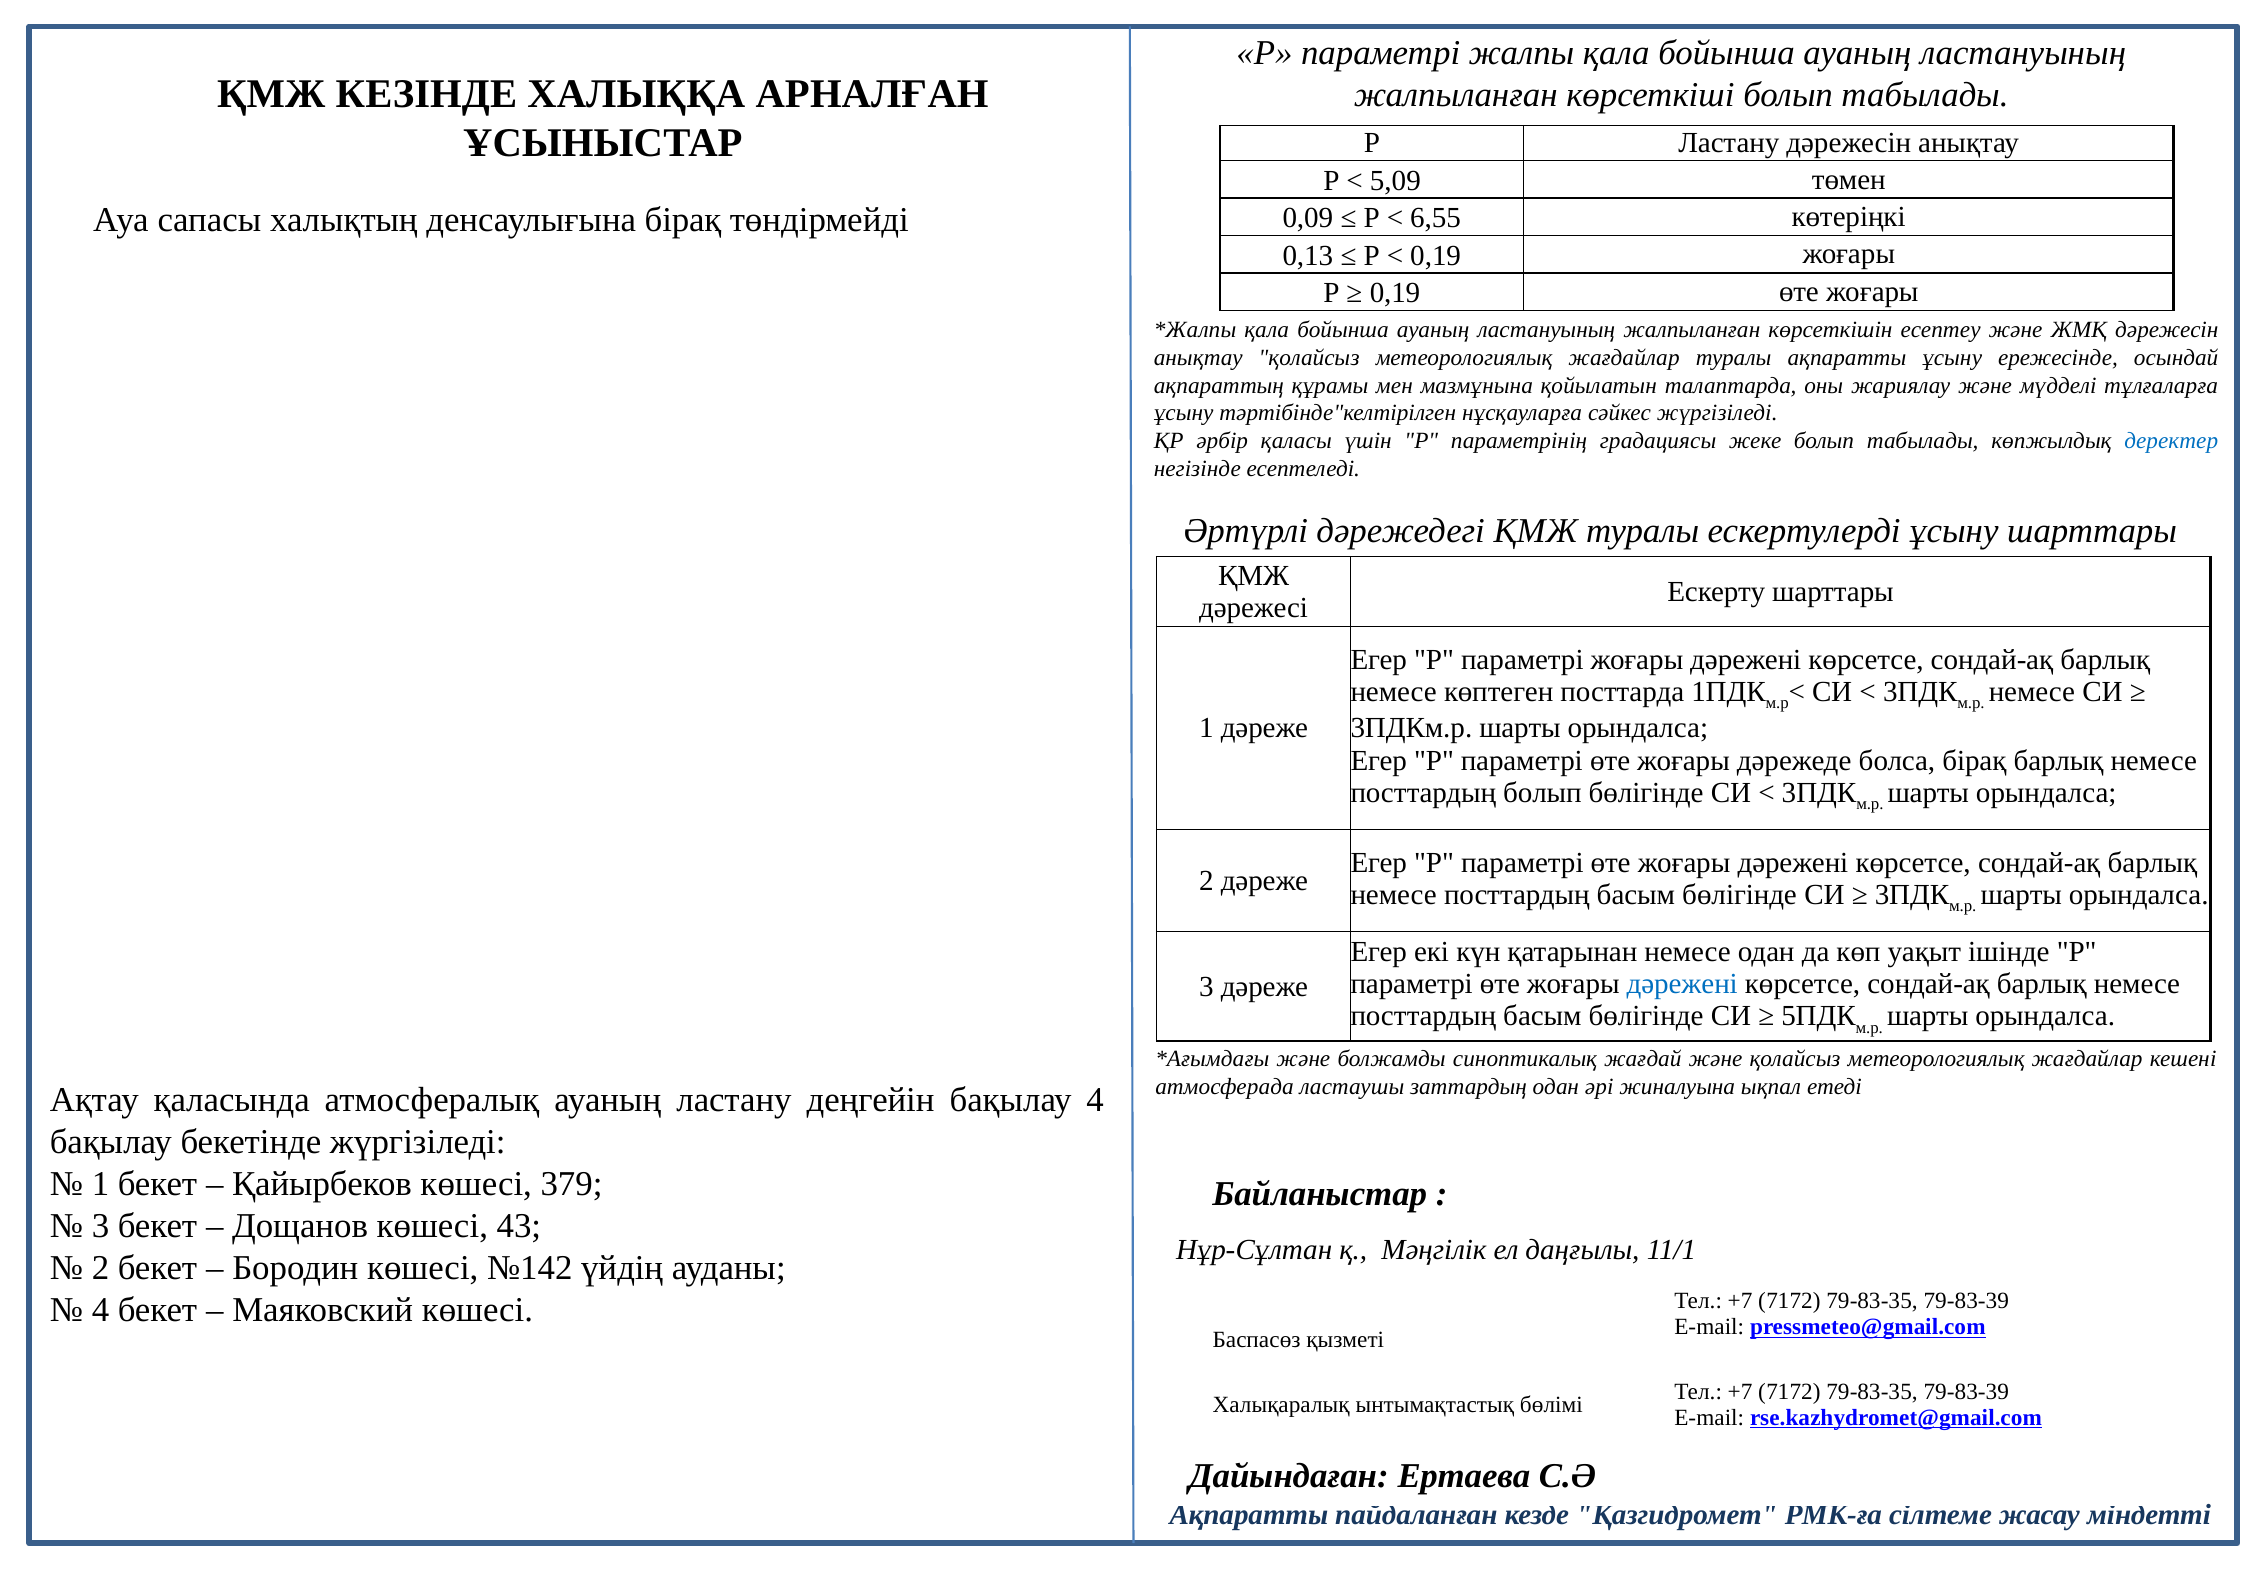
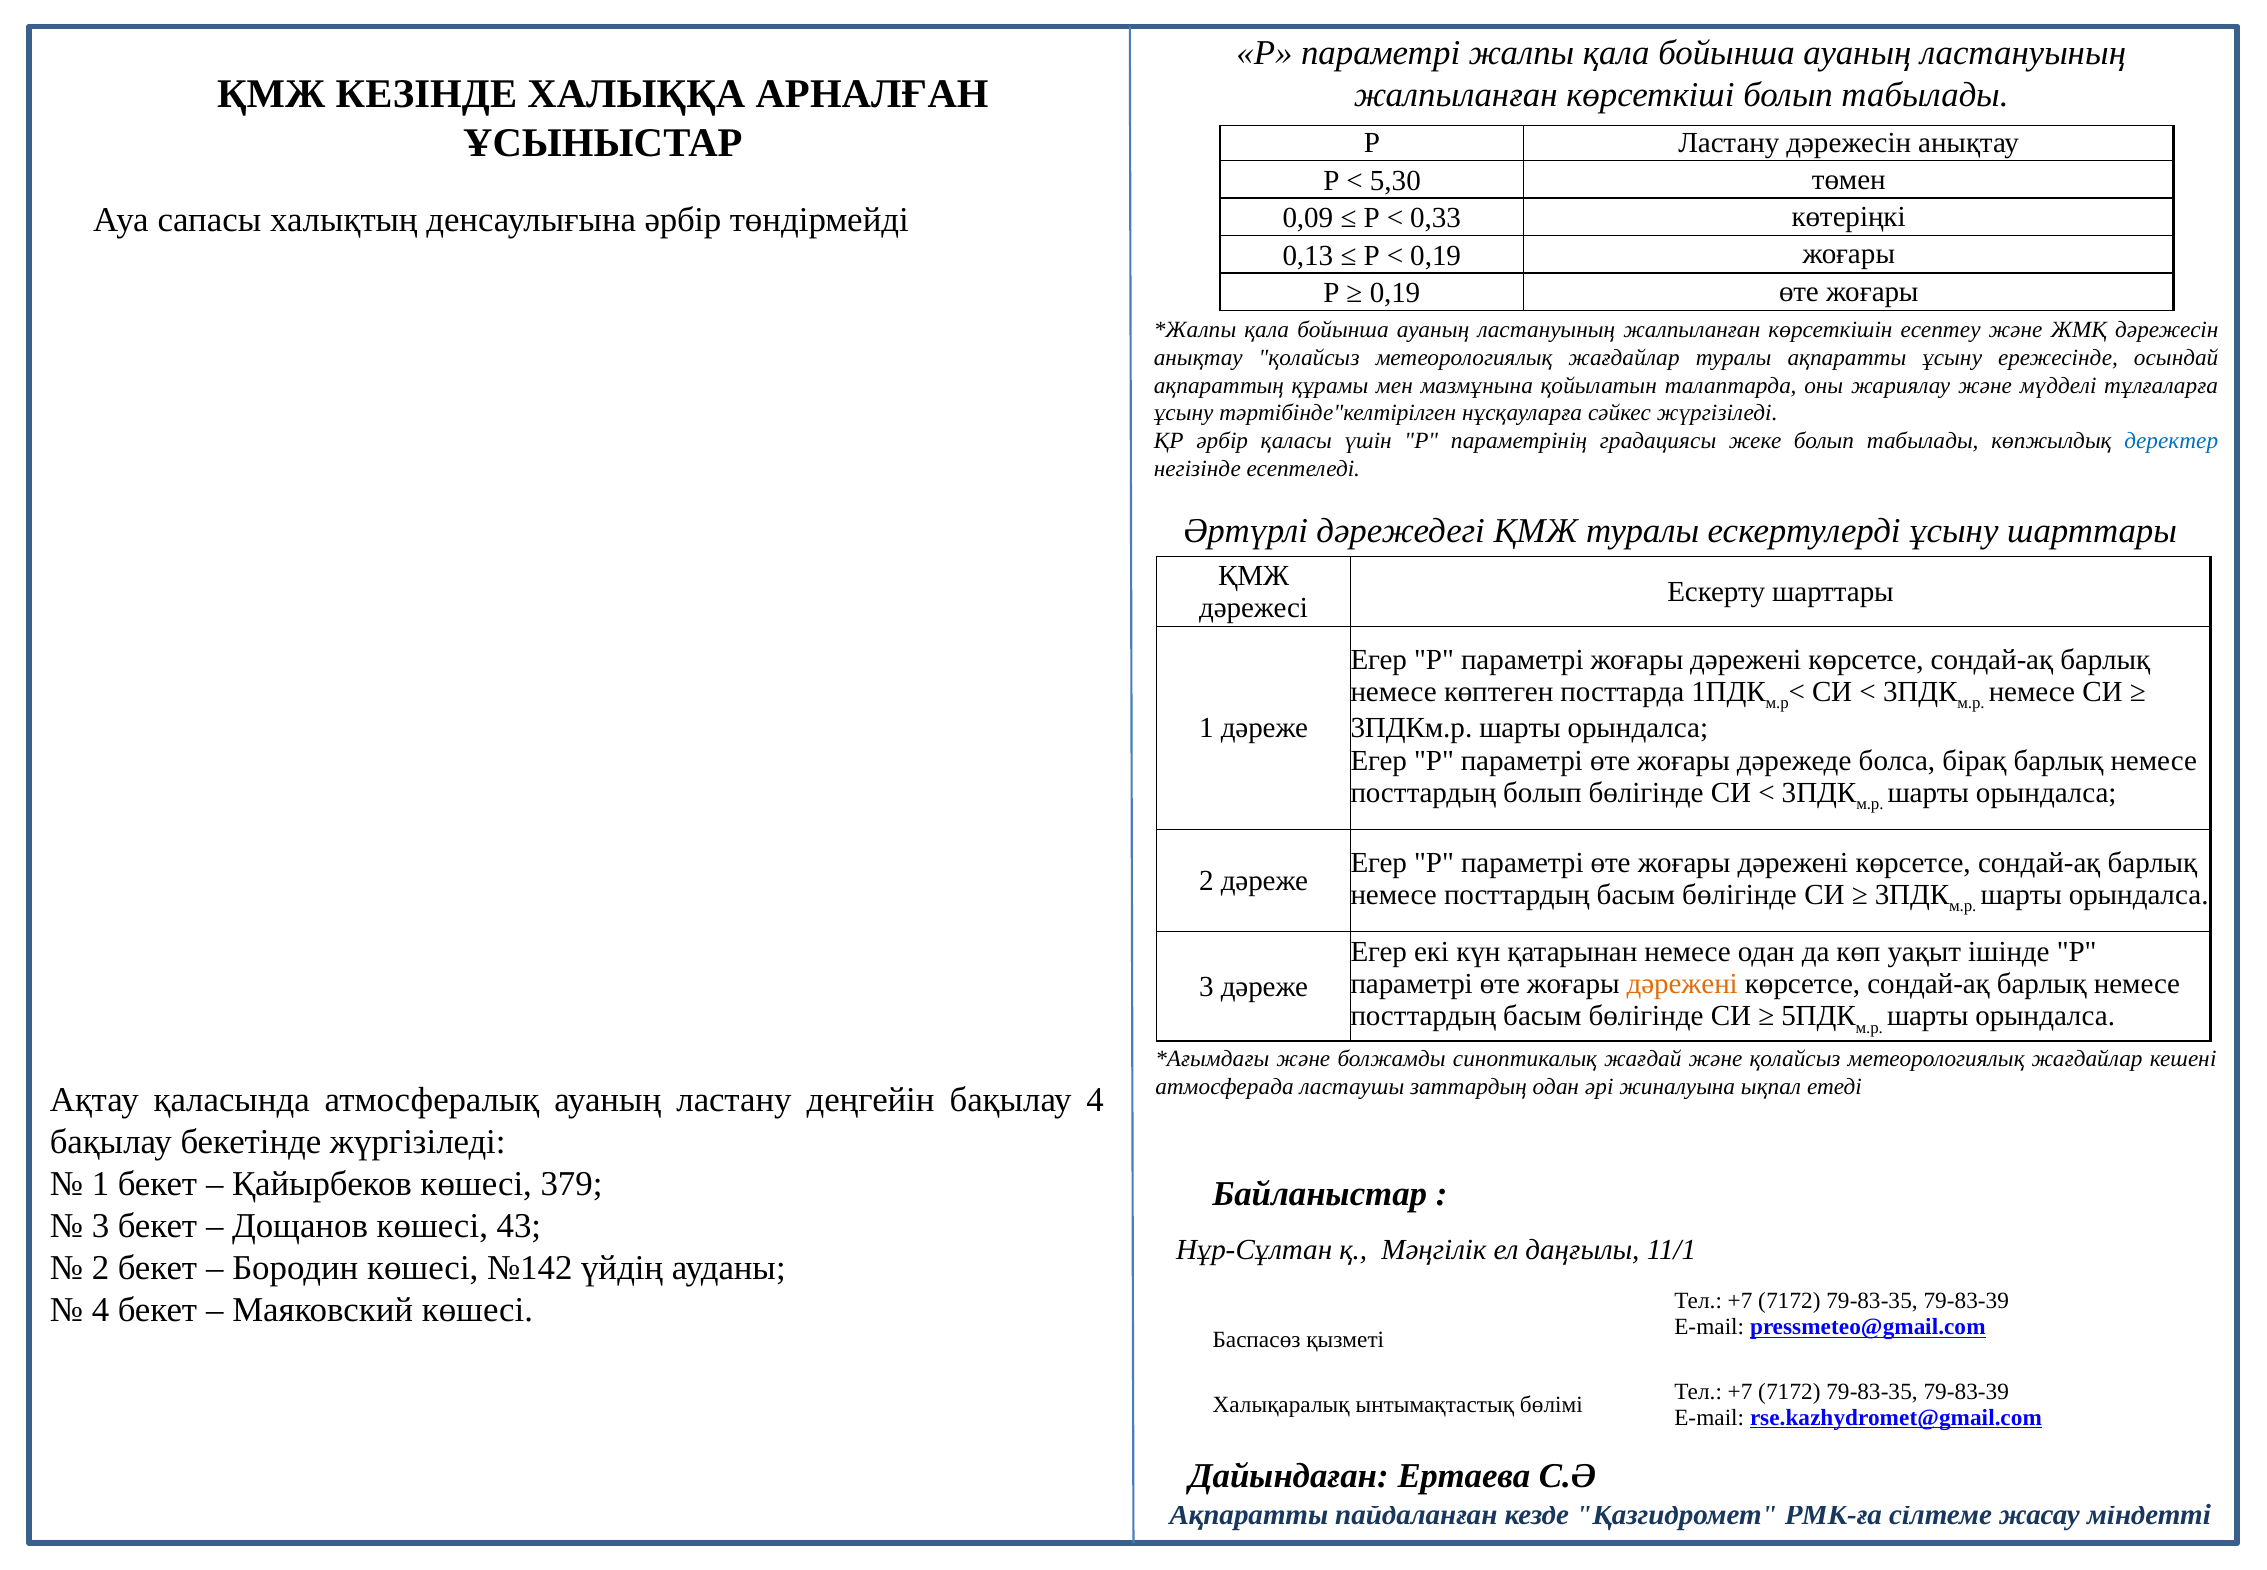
5,09: 5,09 -> 5,30 (1395, 181)
денсаулығына бірақ: бірақ -> әрбір (683, 220)
6,55: 6,55 -> 0,33 (1436, 218)
дәрежені colour: blue -> orange (1682, 984)
